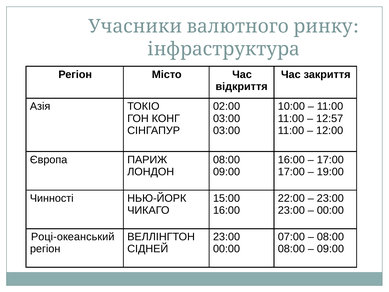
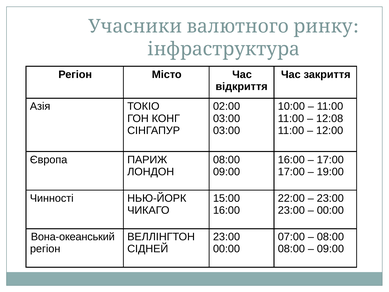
12:57: 12:57 -> 12:08 (330, 118)
Році-океанський: Році-океанський -> Вона-океанський (73, 237)
